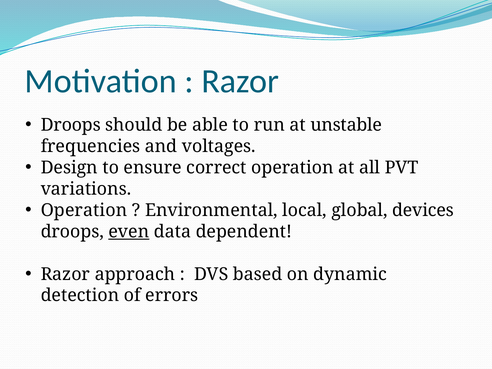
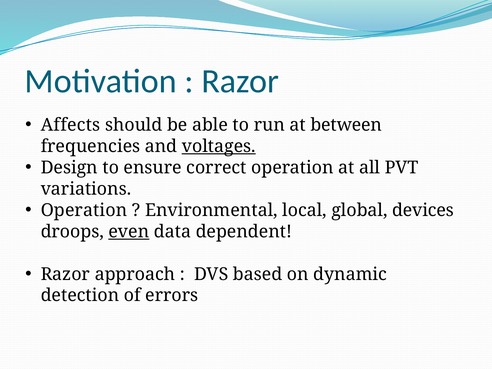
Droops: Droops -> Affects (71, 125)
unstable: unstable -> between (346, 125)
voltages underline: none -> present (219, 146)
